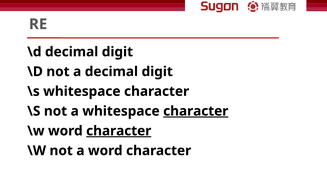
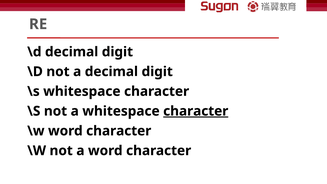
character underline: present -> none (119, 131)
